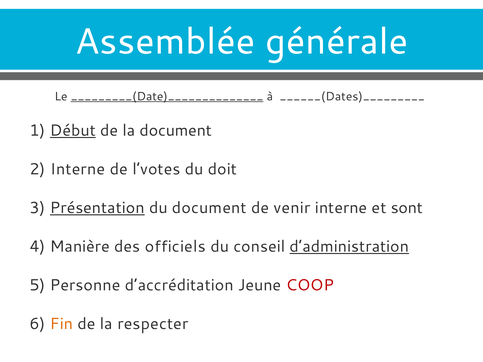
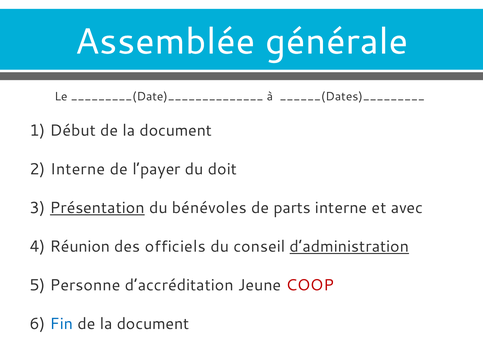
_________(Date)______________ underline: present -> none (167, 96)
Début underline: present -> none (73, 131)
l’votes: l’votes -> l’payer (156, 169)
du document: document -> bénévoles (209, 208)
venir: venir -> parts (292, 208)
sont: sont -> avec (407, 208)
Manière: Manière -> Réunion (80, 247)
Fin colour: orange -> blue (61, 324)
respecter: respecter -> document (153, 324)
